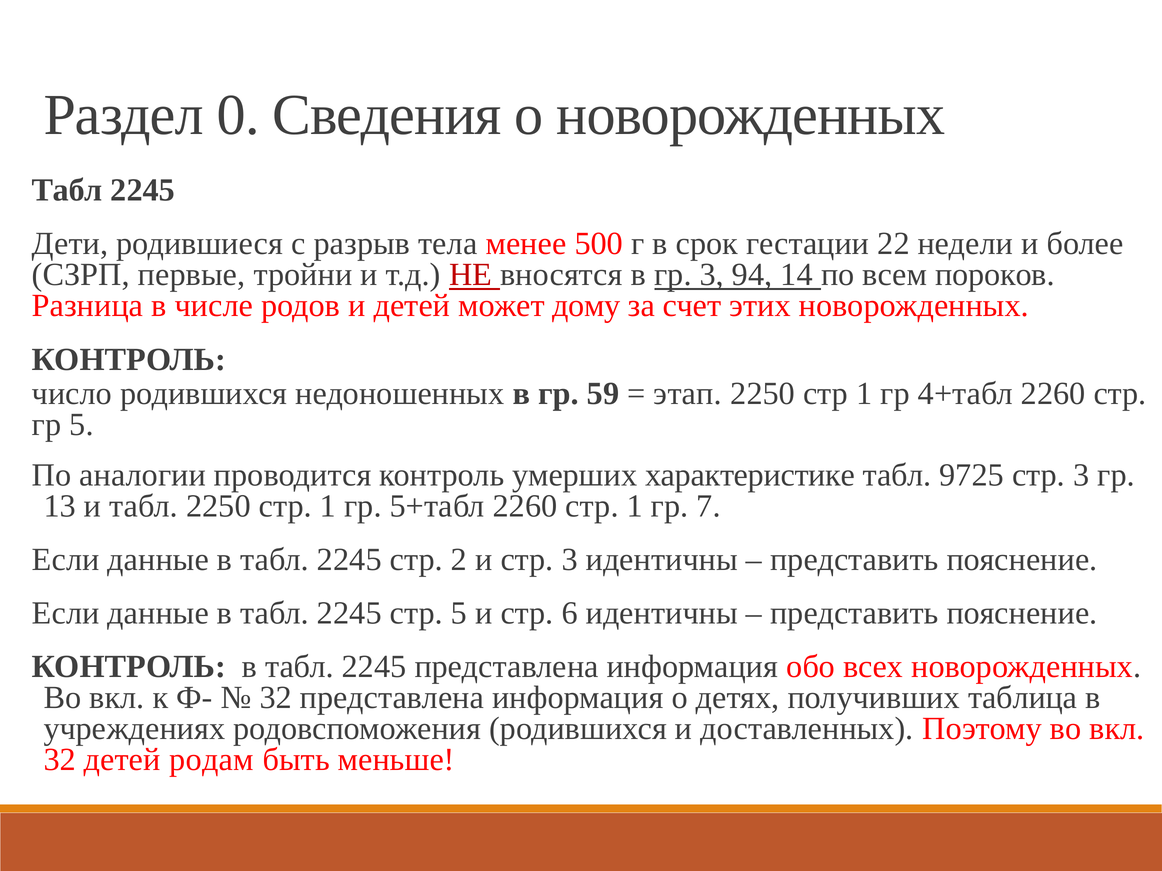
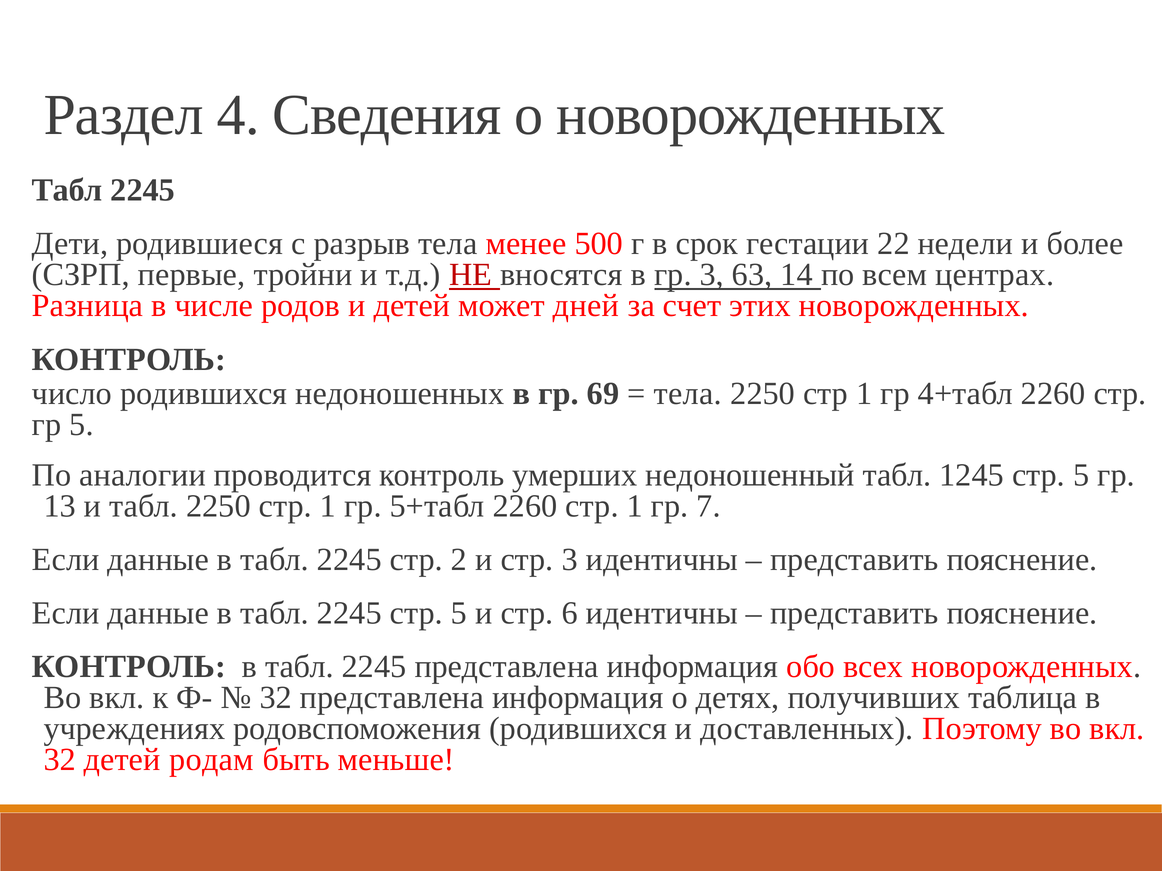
0: 0 -> 4 (238, 115)
94: 94 -> 63 (752, 275)
пороков: пороков -> центрах (995, 275)
дому: дому -> дней (586, 306)
59: 59 -> 69 (603, 394)
этап: этап -> тела (688, 394)
характеристике: характеристике -> недоношенный (750, 475)
9725: 9725 -> 1245 (972, 475)
3: 3 -> 5 (1081, 475)
